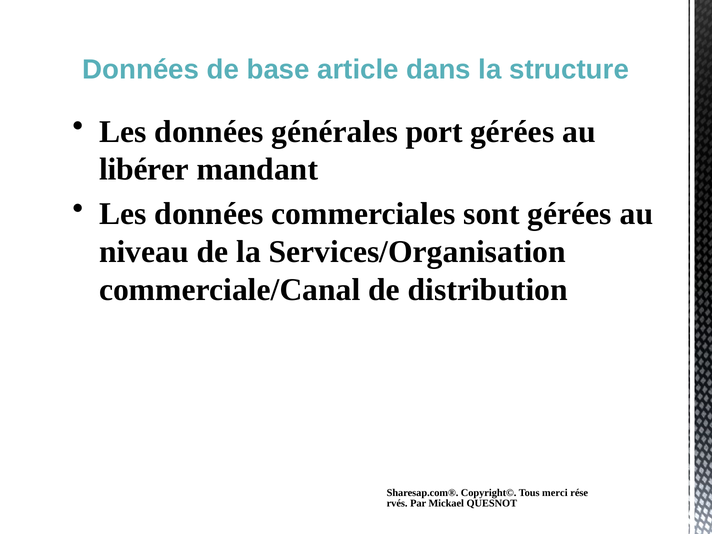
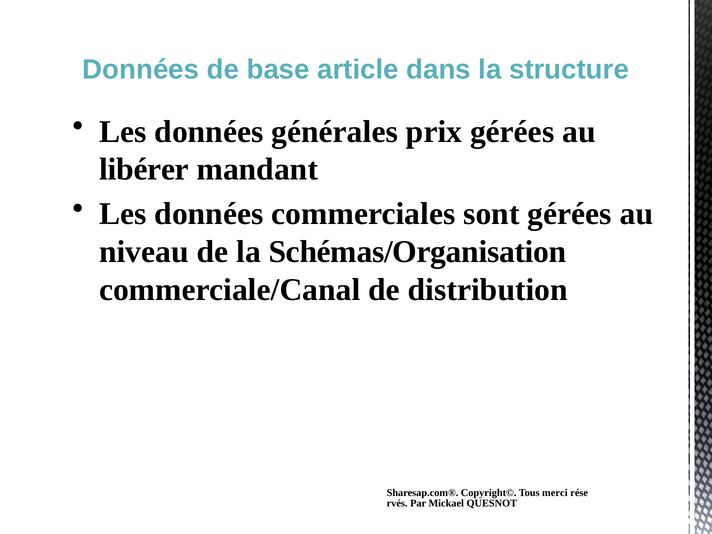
port: port -> prix (434, 132)
Services/Organisation: Services/Organisation -> Schémas/Organisation (418, 252)
